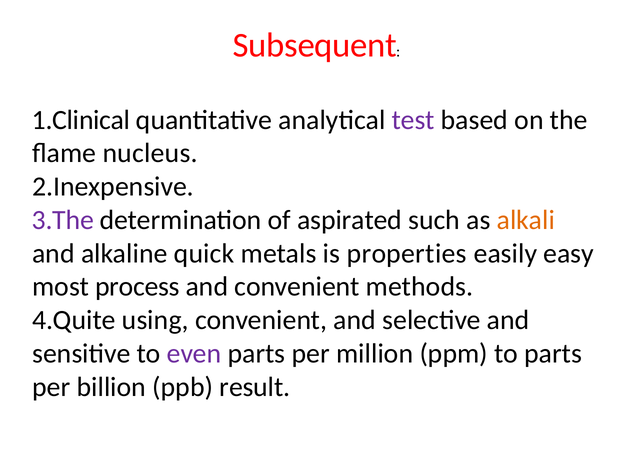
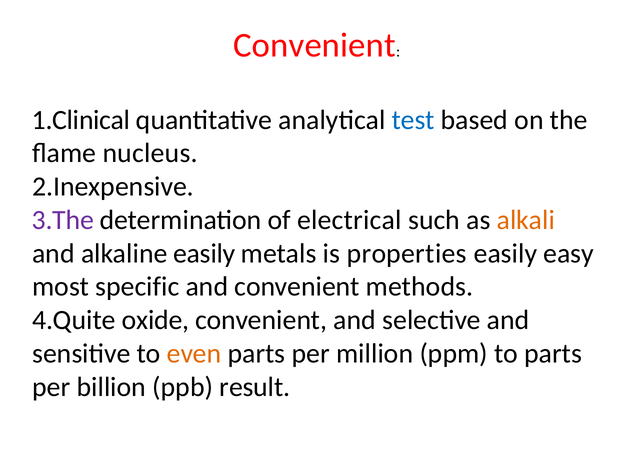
Subsequent: Subsequent -> Convenient (315, 45)
test colour: purple -> blue (413, 120)
aspirated: aspirated -> electrical (349, 220)
alkaline quick: quick -> easily (204, 254)
process: process -> specific (137, 287)
using: using -> oxide (155, 320)
even colour: purple -> orange (194, 354)
